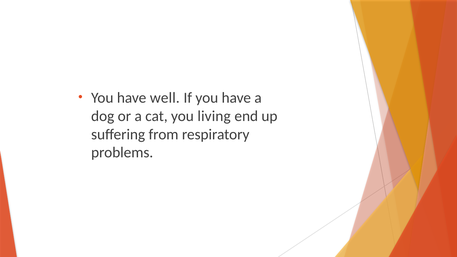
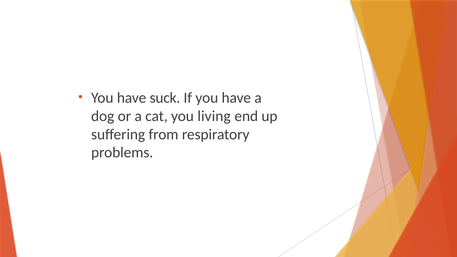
well: well -> suck (165, 98)
